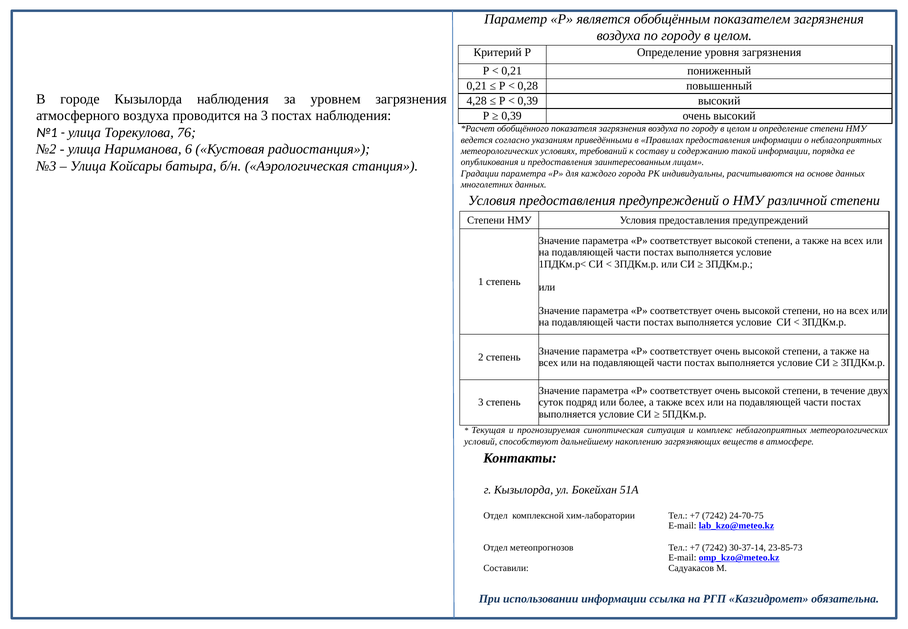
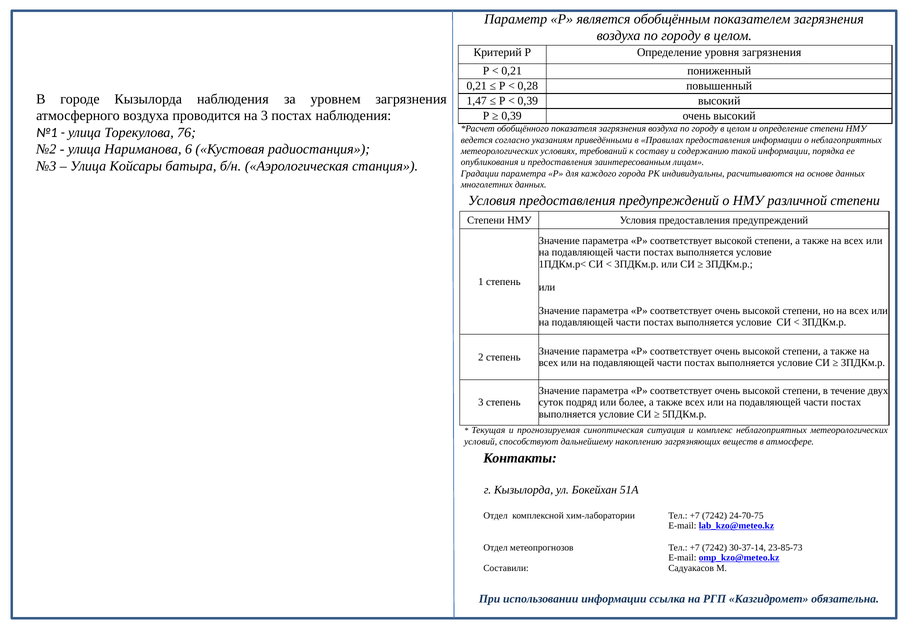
4,28: 4,28 -> 1,47 (477, 101)
